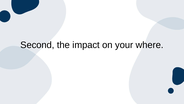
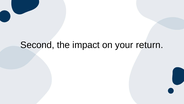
where: where -> return (150, 45)
